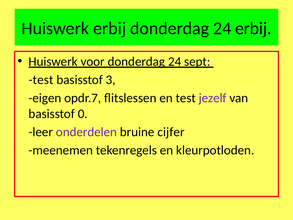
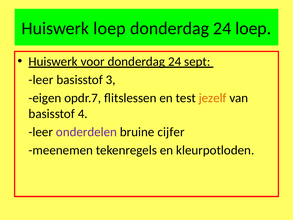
Huiswerk erbij: erbij -> loep (110, 28)
24 erbij: erbij -> loep (253, 28)
test: test -> leer (41, 80)
jezelf colour: purple -> orange (213, 98)
0: 0 -> 4 (83, 114)
